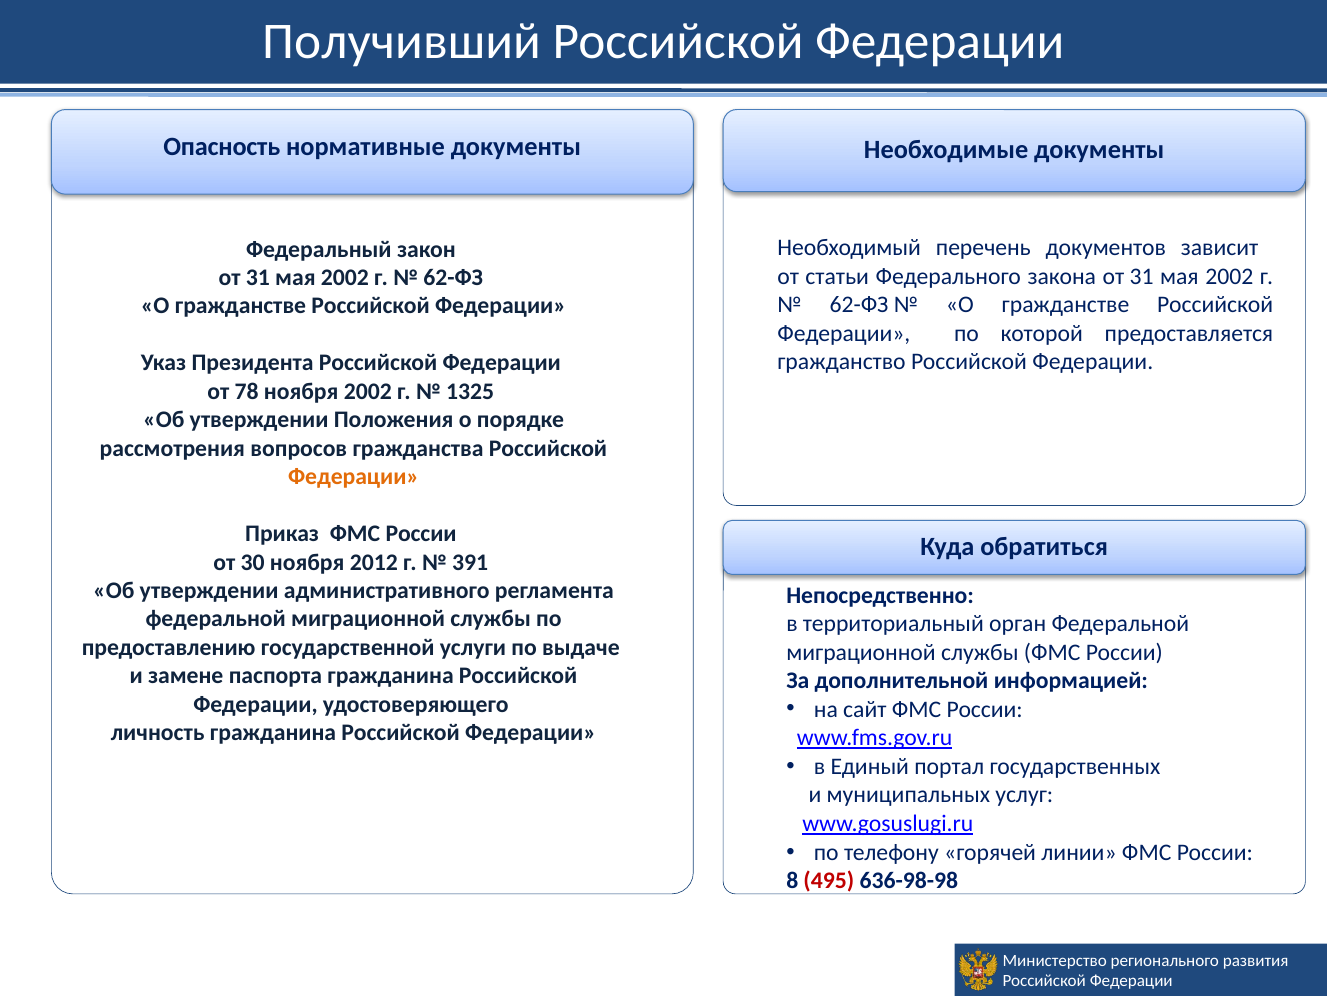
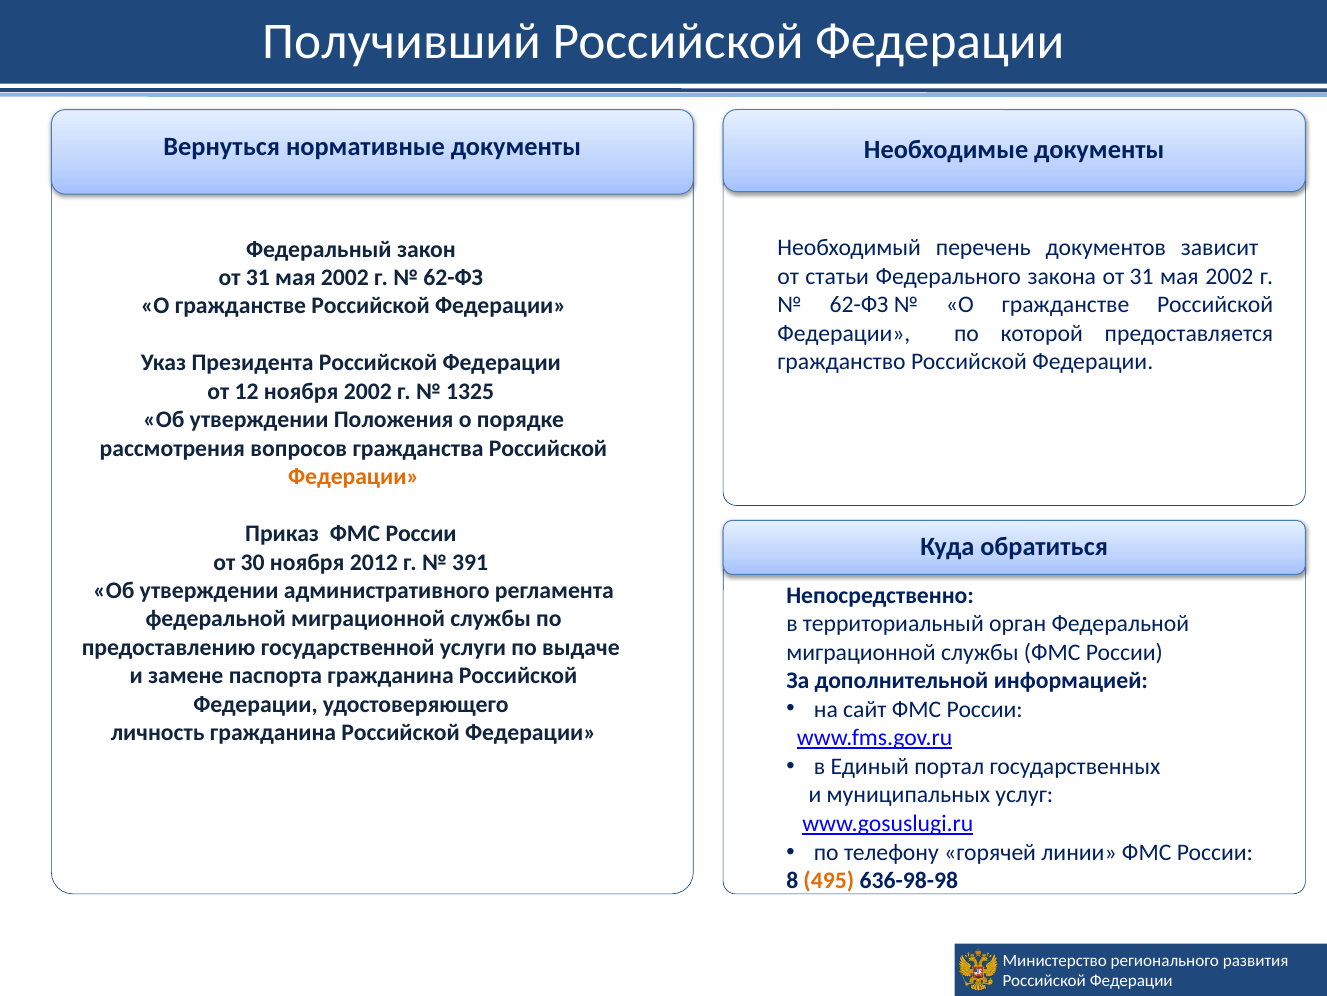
Опасность: Опасность -> Вернуться (222, 146)
78: 78 -> 12 (247, 391)
495 colour: red -> orange (829, 880)
